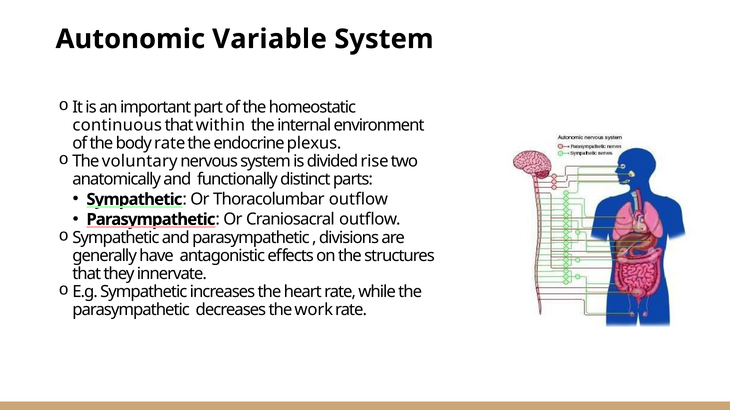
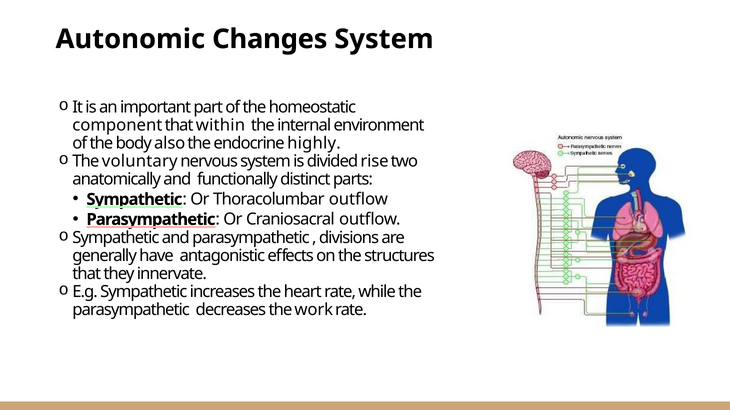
Variable: Variable -> Changes (270, 39)
continuous: continuous -> component (117, 125)
body rate: rate -> also (170, 143)
plexus: plexus -> highly (314, 143)
